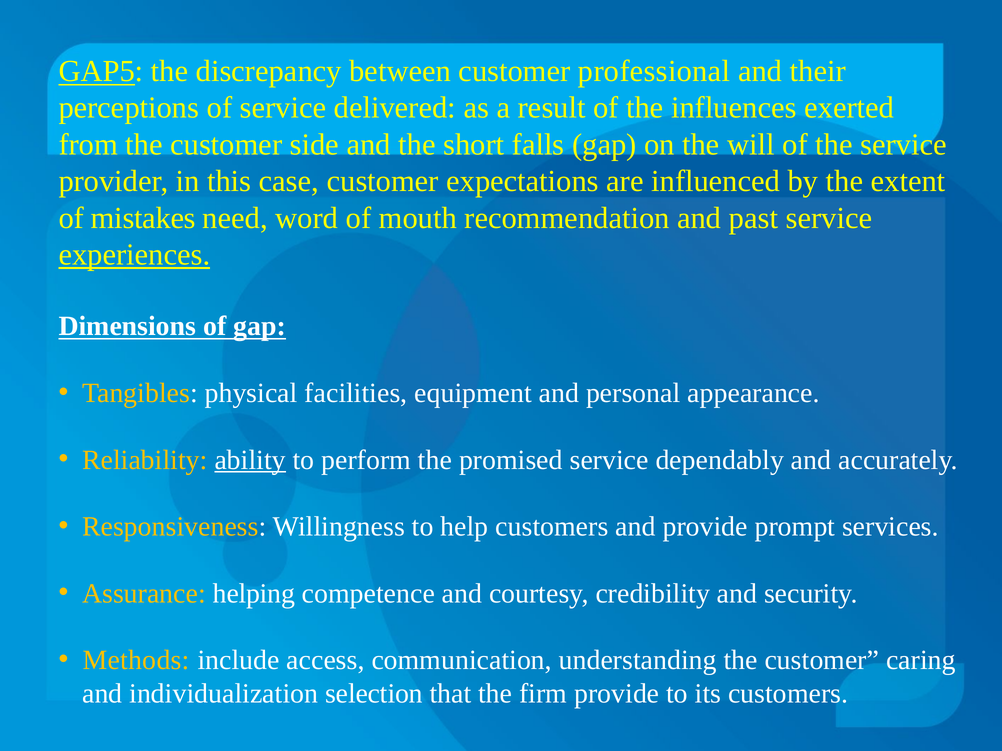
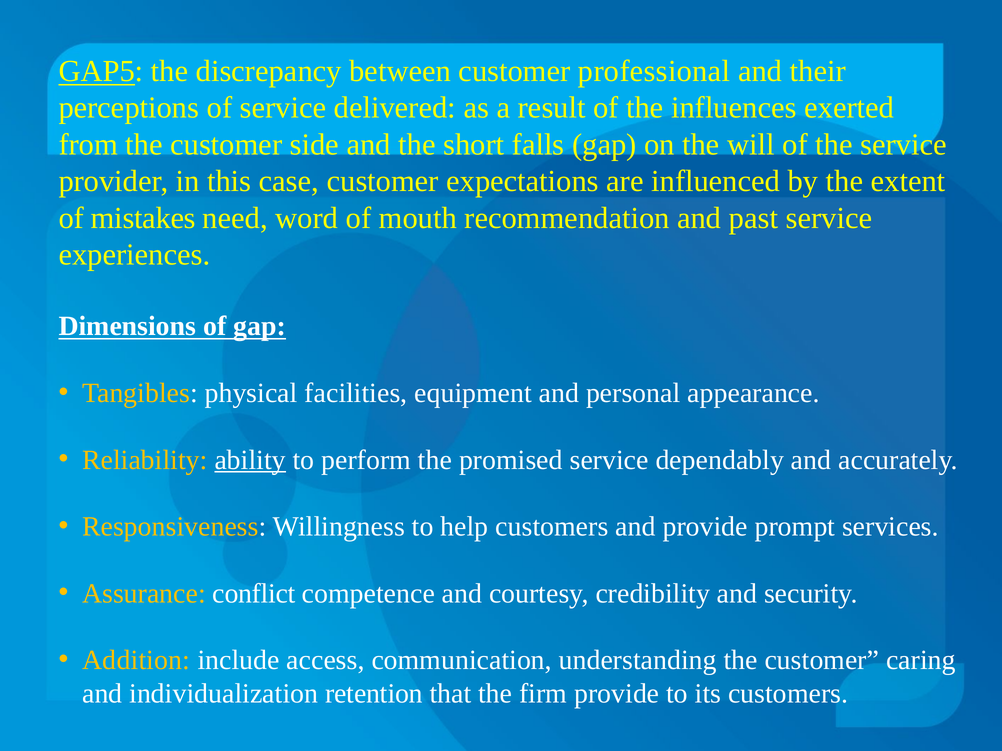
experiences underline: present -> none (134, 255)
helping: helping -> conflict (254, 594)
Methods: Methods -> Addition (136, 661)
selection: selection -> retention (374, 694)
